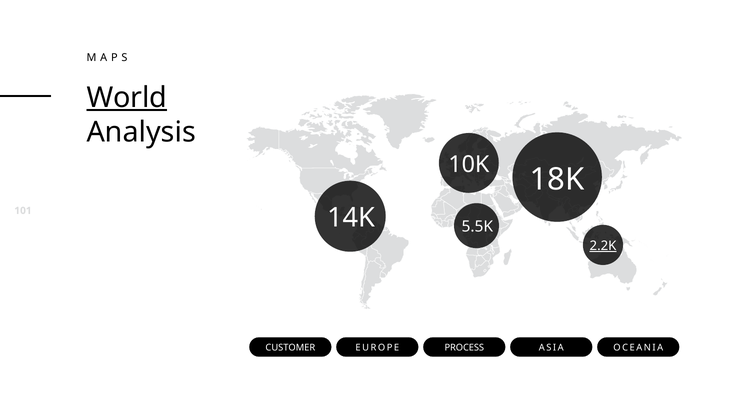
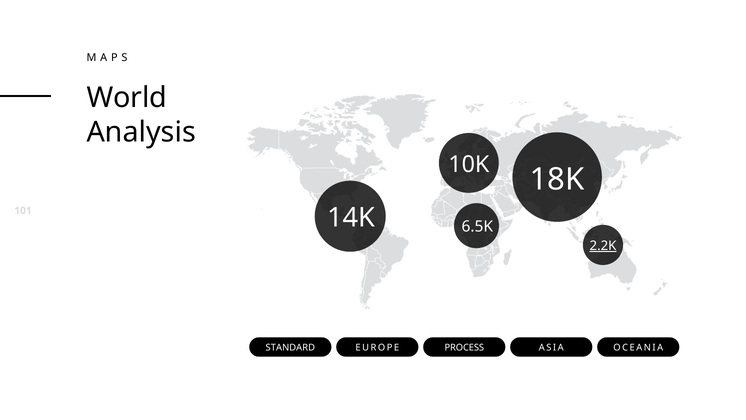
World underline: present -> none (127, 98)
5.5K: 5.5K -> 6.5K (477, 226)
CUSTOMER: CUSTOMER -> STANDARD (290, 347)
